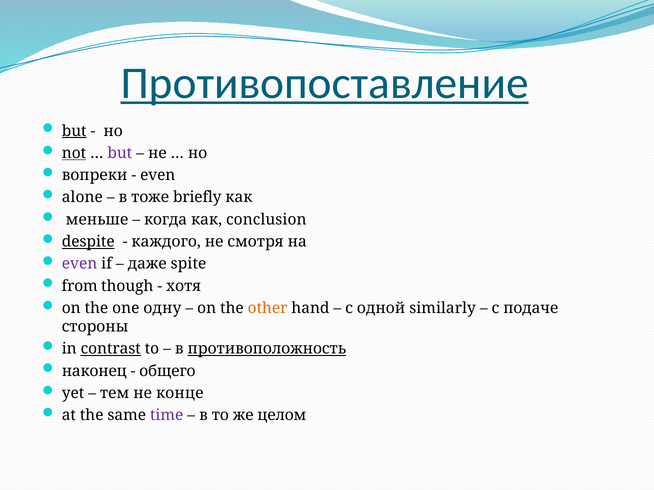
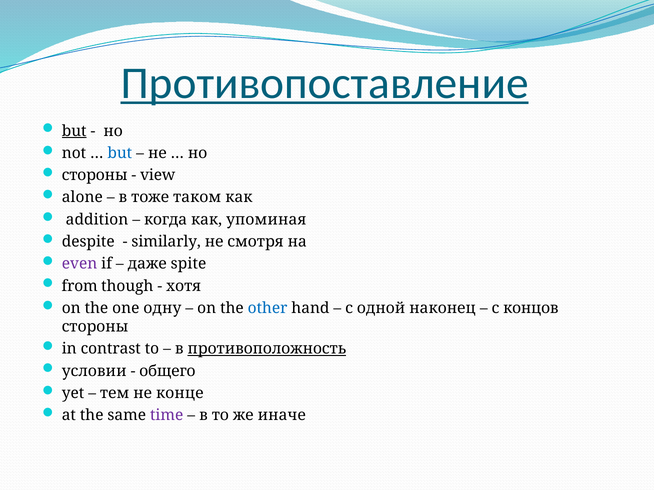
not underline: present -> none (74, 153)
but colour: purple -> blue (120, 153)
вопреки: вопреки -> стороны (95, 175)
even: even -> view (158, 175)
briefly: briefly -> таком (197, 198)
меньше: меньше -> addition (97, 220)
conclusion: conclusion -> упоминая (266, 220)
despite underline: present -> none (88, 242)
каждого: каждого -> similarly (166, 242)
other colour: orange -> blue (268, 308)
similarly: similarly -> наконец (443, 308)
подаче: подаче -> концов (531, 308)
contrast underline: present -> none (111, 349)
наконец: наконец -> условии (94, 371)
целом: целом -> иначе (282, 416)
